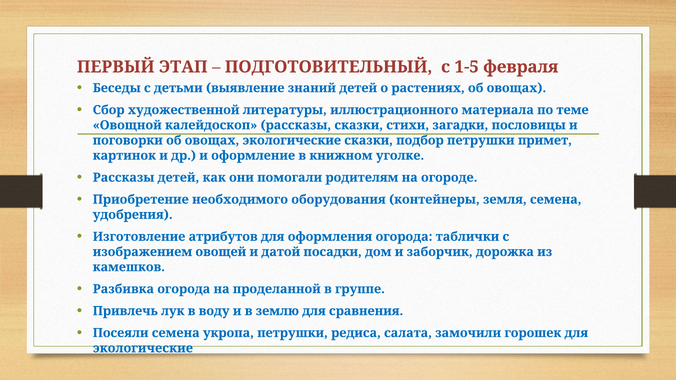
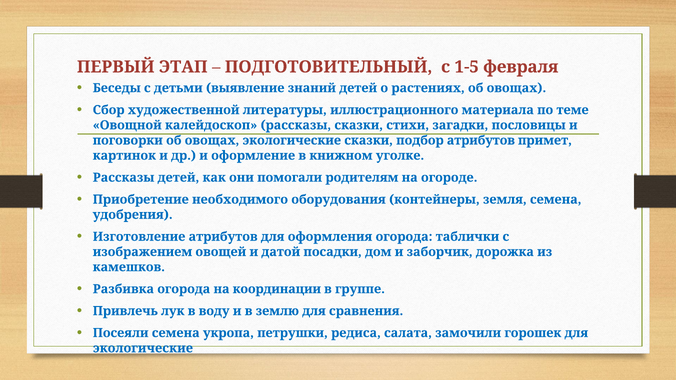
подбор петрушки: петрушки -> атрибутов (481, 140)
проделанной: проделанной -> координации (277, 289)
